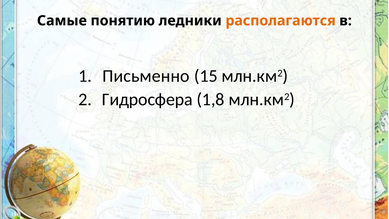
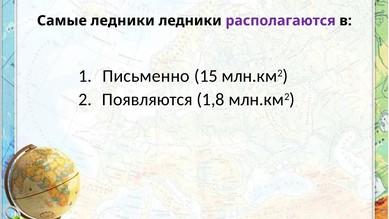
Самые понятию: понятию -> ледники (123, 21)
располагаются colour: orange -> purple (281, 21)
Гидросфера: Гидросфера -> Появляются (147, 99)
